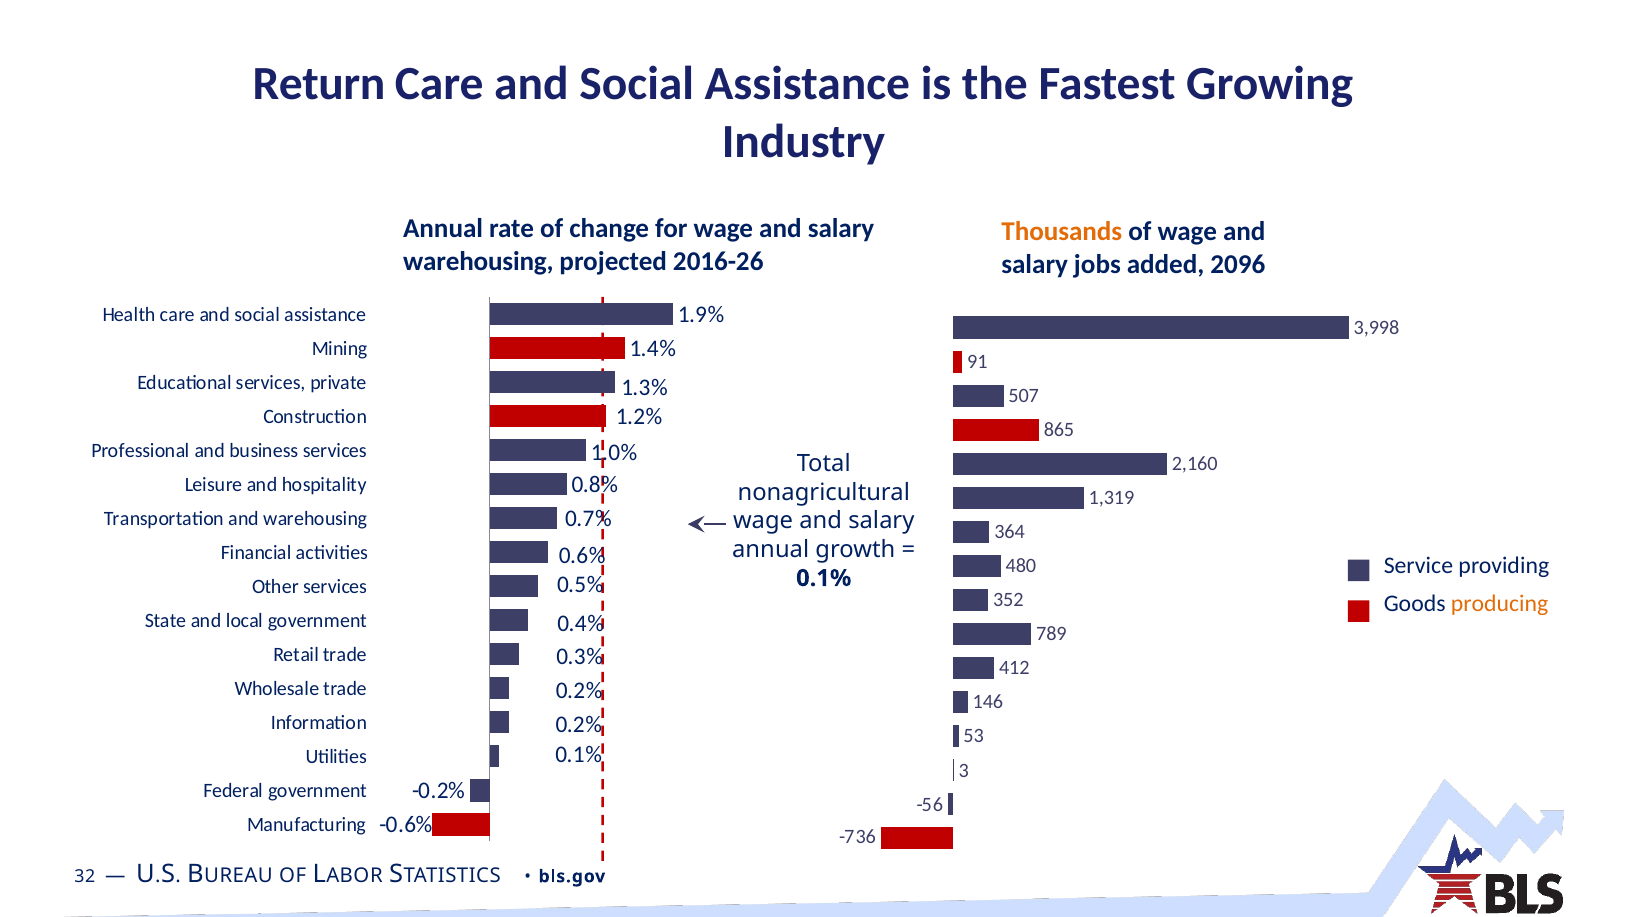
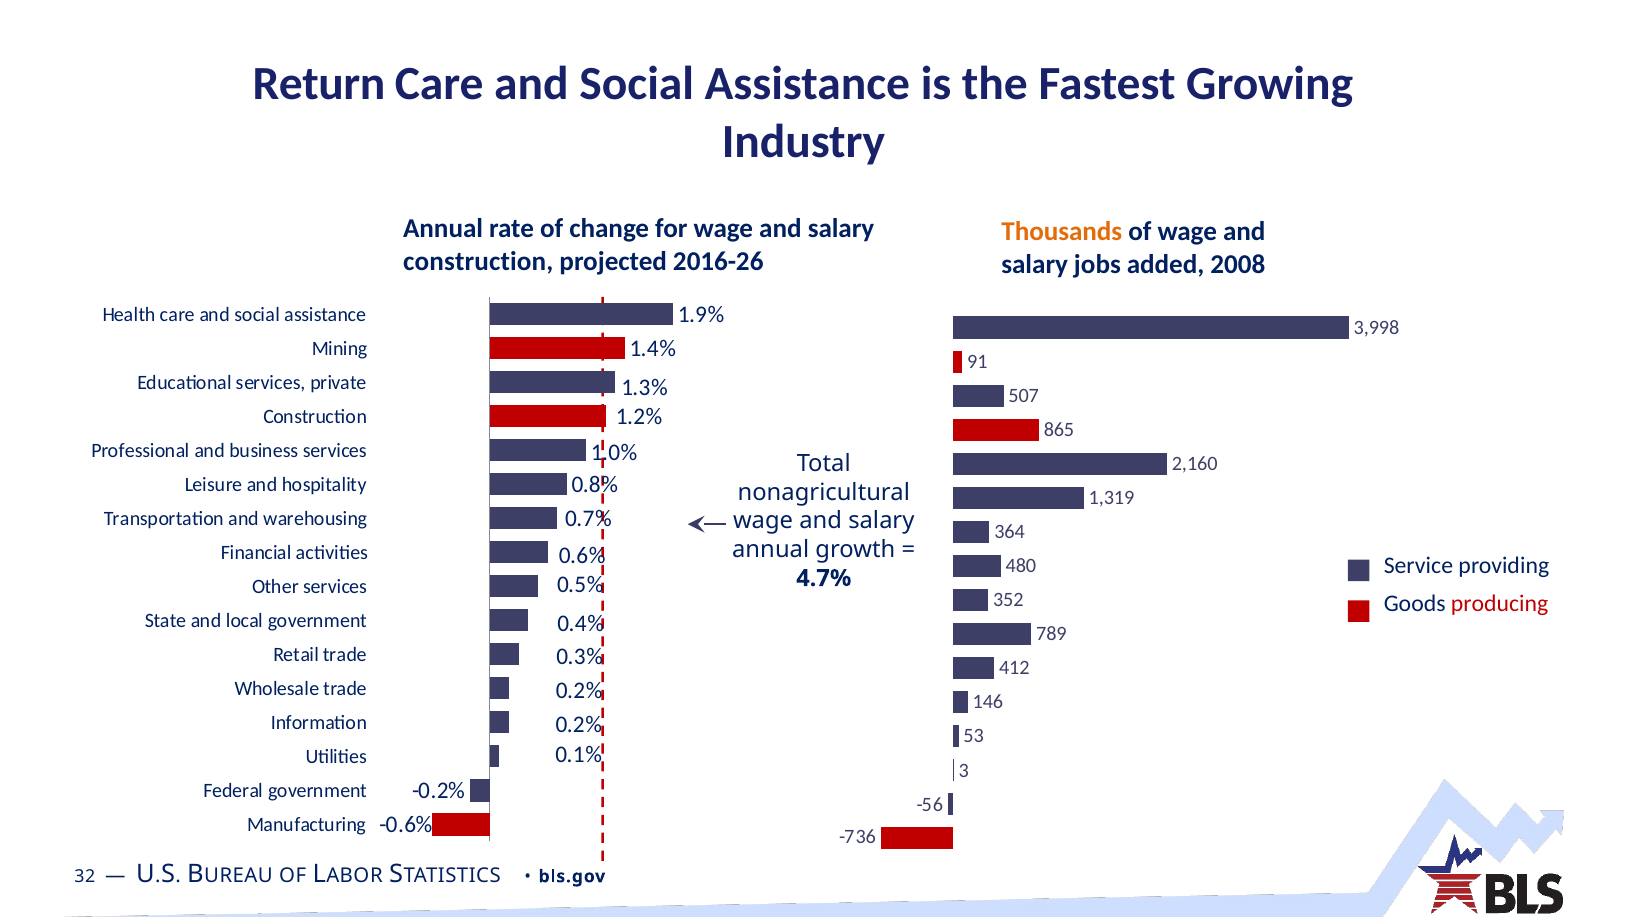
warehousing: warehousing -> construction (478, 261)
2096: 2096 -> 2008 (1238, 265)
0.1%: 0.1% -> 4.7% (824, 578)
producing colour: orange -> red (1500, 604)
